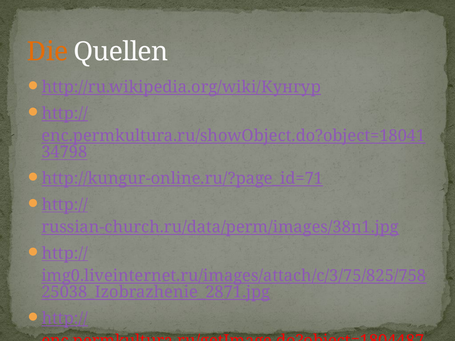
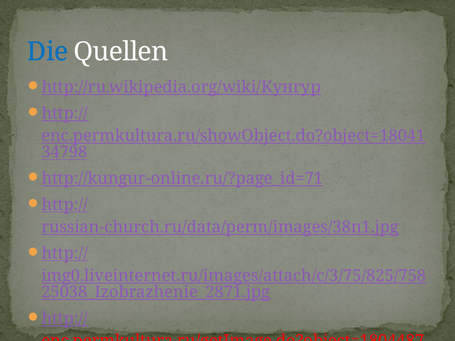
Die colour: orange -> blue (48, 52)
